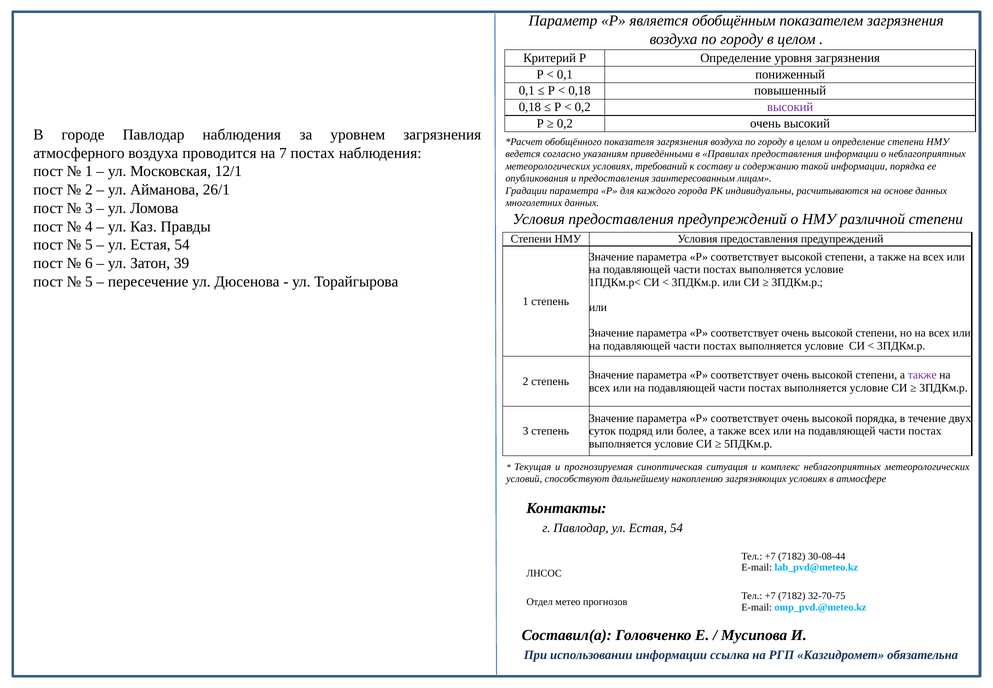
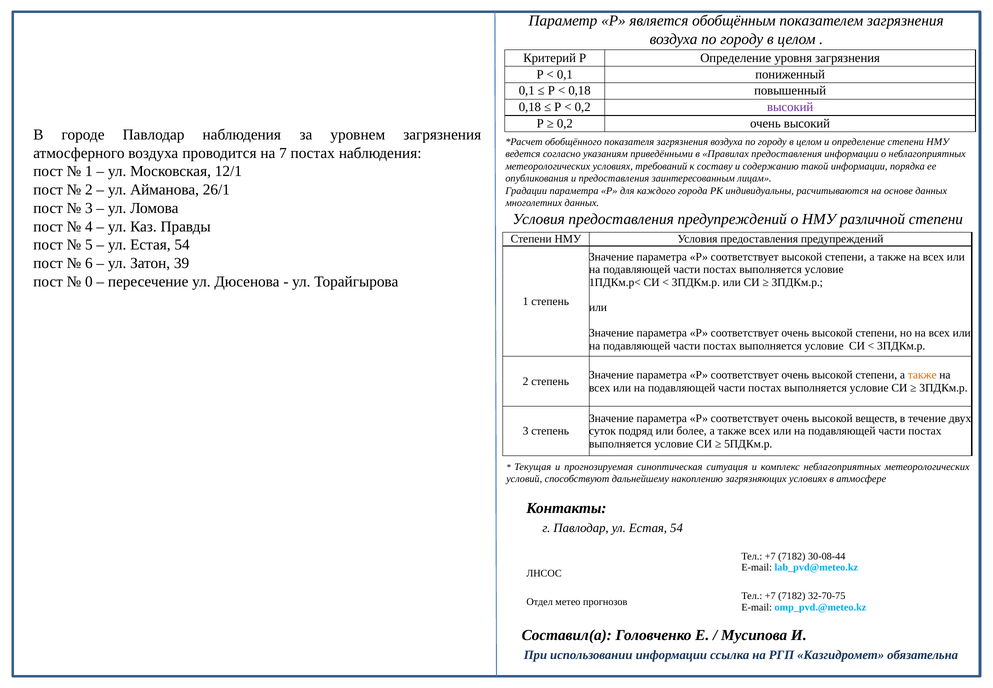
5: 5 -> 0 (89, 281)
также colour: purple -> orange (922, 375)
высокой порядка: порядка -> веществ (876, 418)
